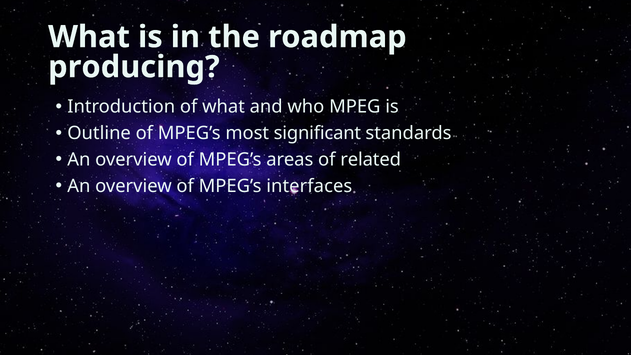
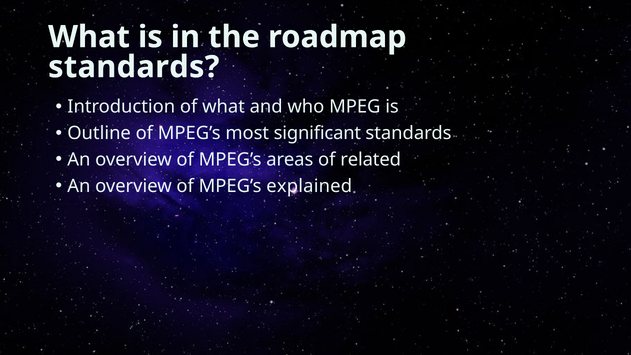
producing: producing -> standards (134, 67)
interfaces: interfaces -> explained (309, 186)
